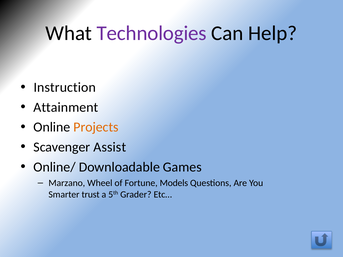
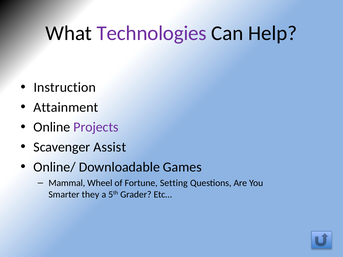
Projects colour: orange -> purple (96, 127)
Marzano: Marzano -> Mammal (67, 183)
Models: Models -> Setting (174, 183)
trust: trust -> they (90, 195)
